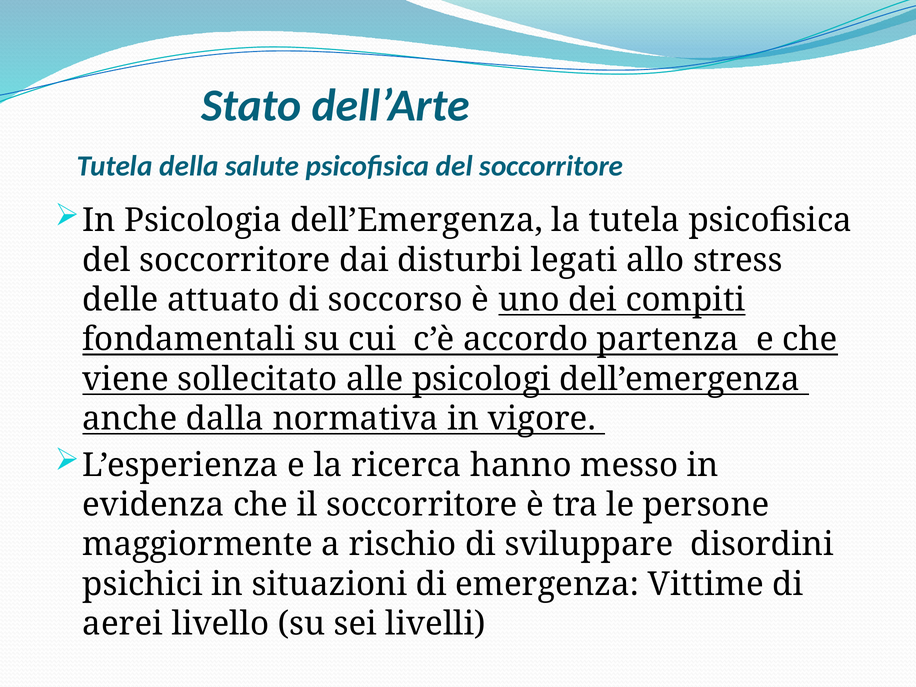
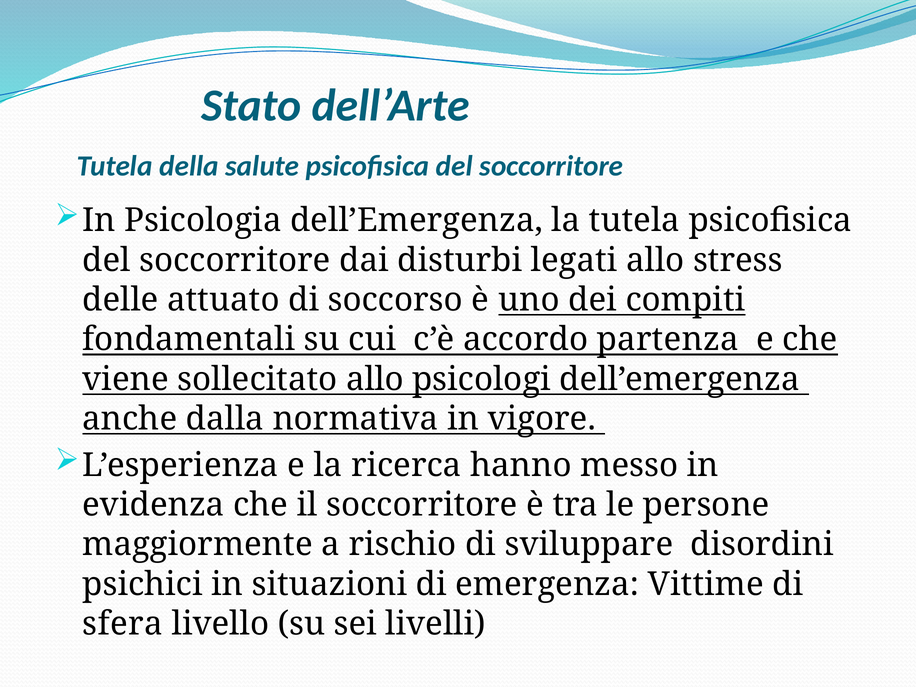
sollecitato alle: alle -> allo (375, 379)
aerei: aerei -> sfera (123, 624)
